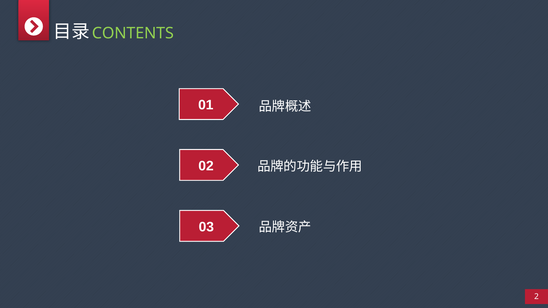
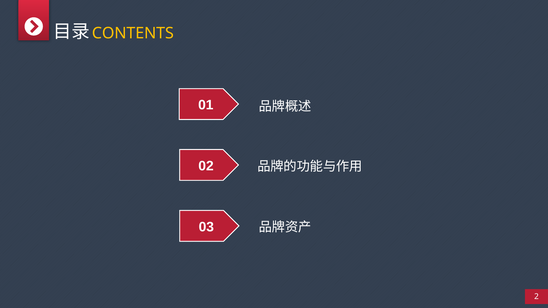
CONTENTS colour: light green -> yellow (133, 33)
